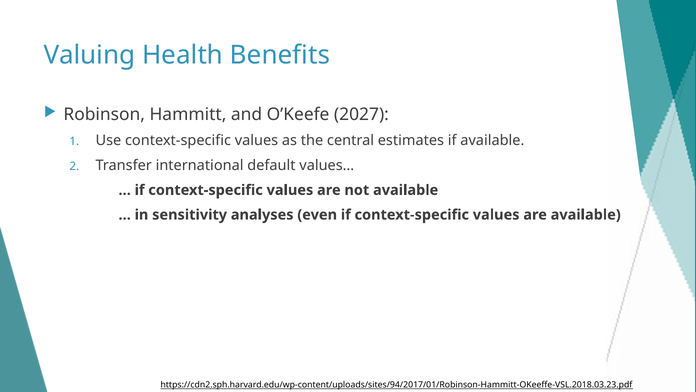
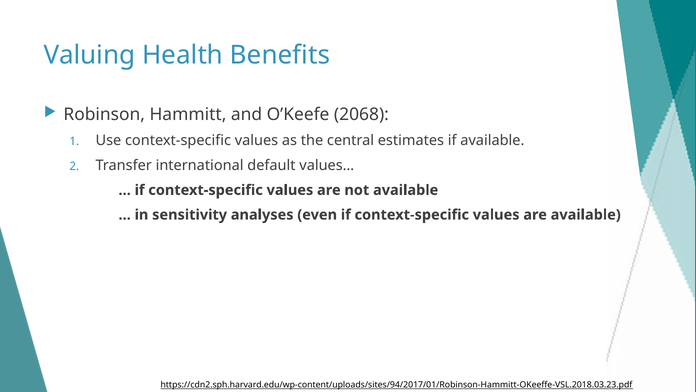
2027: 2027 -> 2068 (361, 114)
